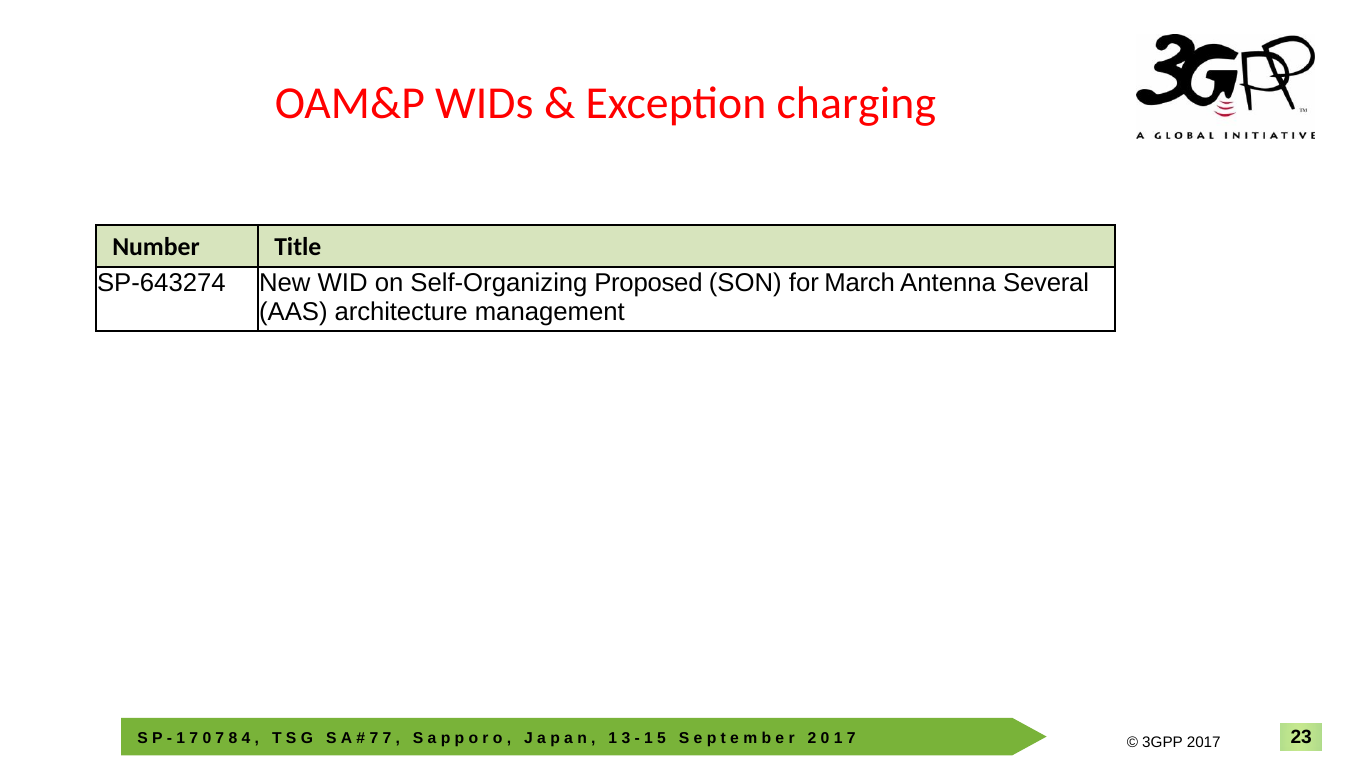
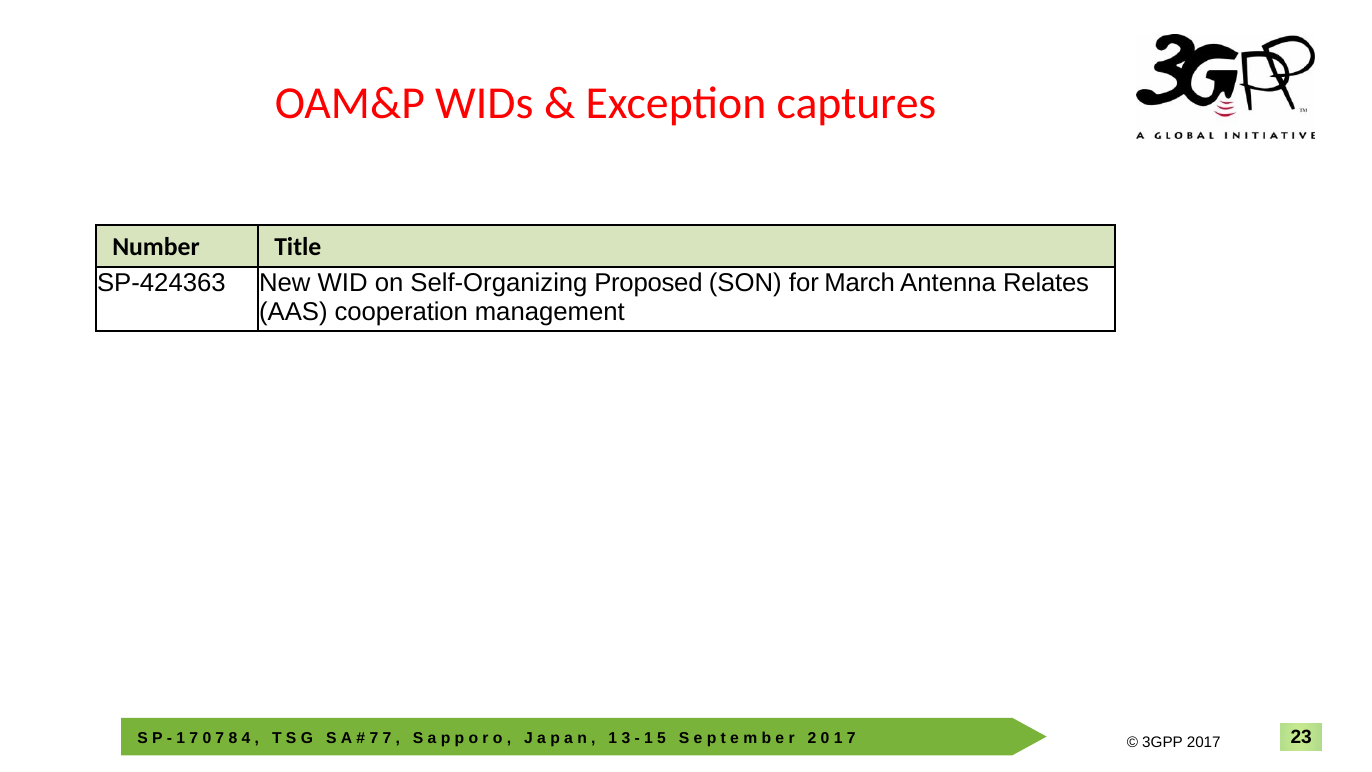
charging: charging -> captures (856, 103)
SP-643274: SP-643274 -> SP-424363 (161, 283)
Several: Several -> Relates (1046, 283)
architecture: architecture -> cooperation (401, 312)
